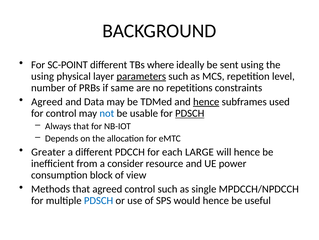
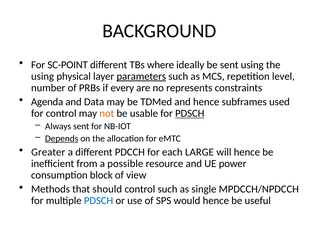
same: same -> every (122, 88)
repetitions: repetitions -> represents (189, 88)
Agreed: Agreed -> Agenda (47, 102)
hence underline: present -> none (206, 102)
not colour: blue -> orange (107, 113)
Always that: that -> sent (81, 126)
Depends underline: none -> present (62, 138)
consider: consider -> possible (125, 163)
that agreed: agreed -> should (107, 189)
